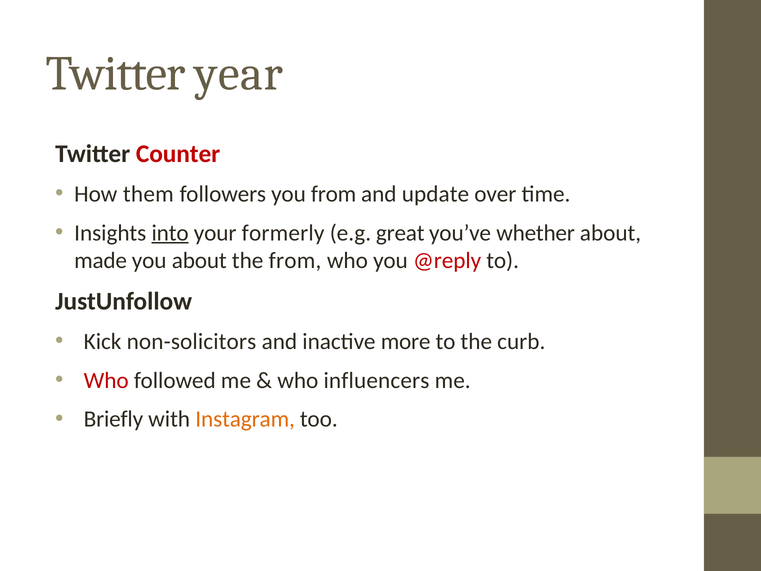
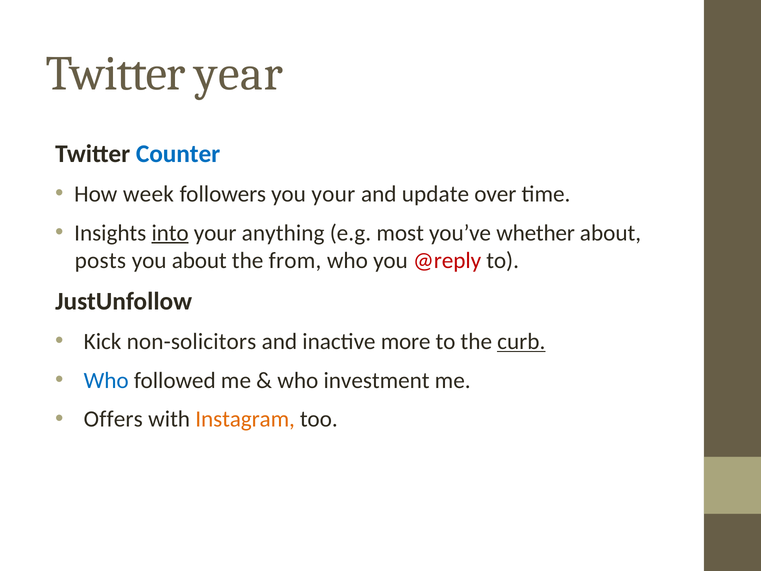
Counter colour: red -> blue (178, 154)
them: them -> week (148, 194)
you from: from -> your (333, 194)
formerly: formerly -> anything (283, 233)
great: great -> most (400, 233)
made: made -> posts (100, 261)
curb underline: none -> present (521, 341)
Who colour: red -> blue (106, 380)
influencers: influencers -> investment (377, 380)
Briefly: Briefly -> Offers (113, 419)
